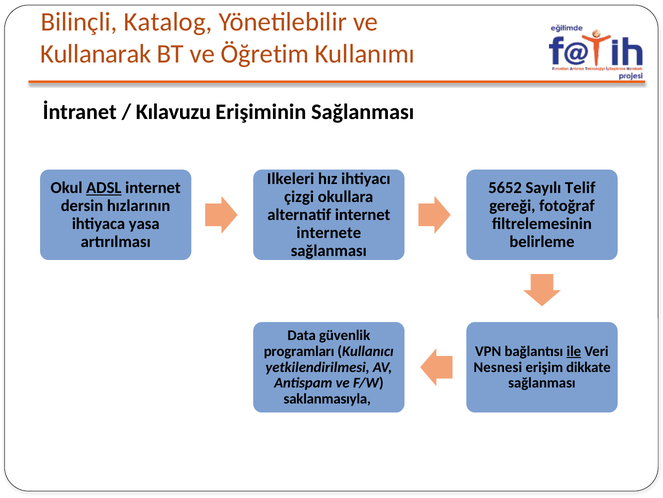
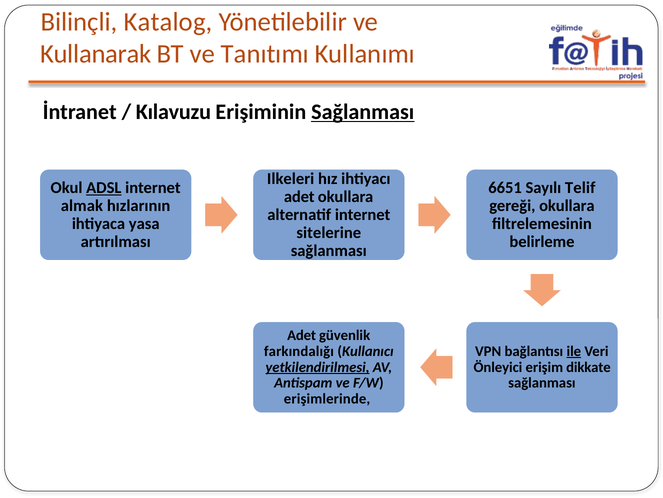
Öğretim: Öğretim -> Tanıtımı (265, 54)
Sağlanması underline: none -> present (363, 112)
5652: 5652 -> 6651 (505, 188)
çizgi: çizgi -> adet (299, 196)
dersin: dersin -> almak (82, 205)
gereği fotoğraf: fotoğraf -> okullara (567, 205)
internete: internete -> sitelerine (329, 232)
Data: Data -> Adet (302, 335)
programları: programları -> farkındalığı (299, 351)
yetkilendirilmesi underline: none -> present (317, 367)
Nesnesi: Nesnesi -> Önleyici (498, 367)
saklanmasıyla: saklanmasıyla -> erişimlerinde (327, 398)
